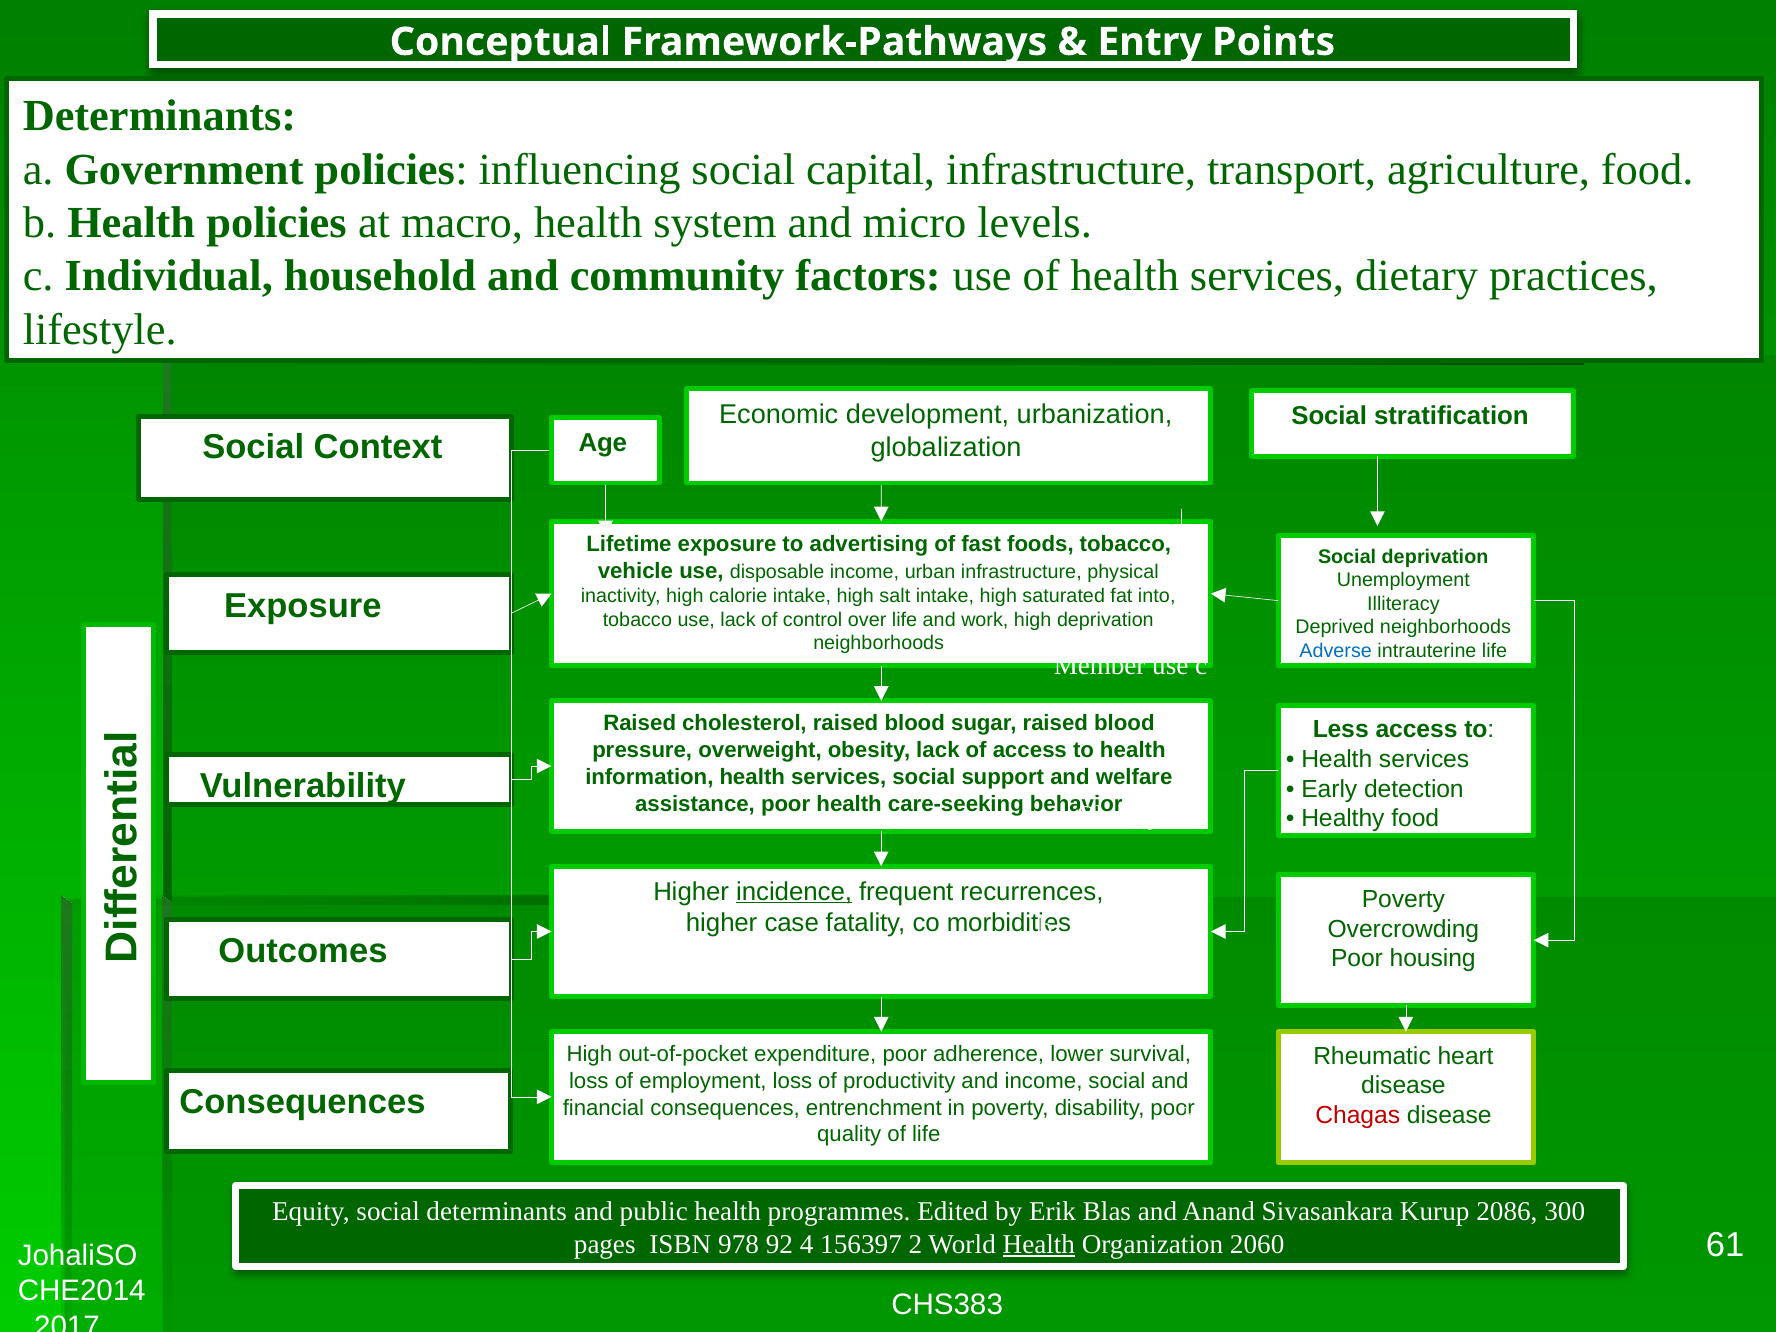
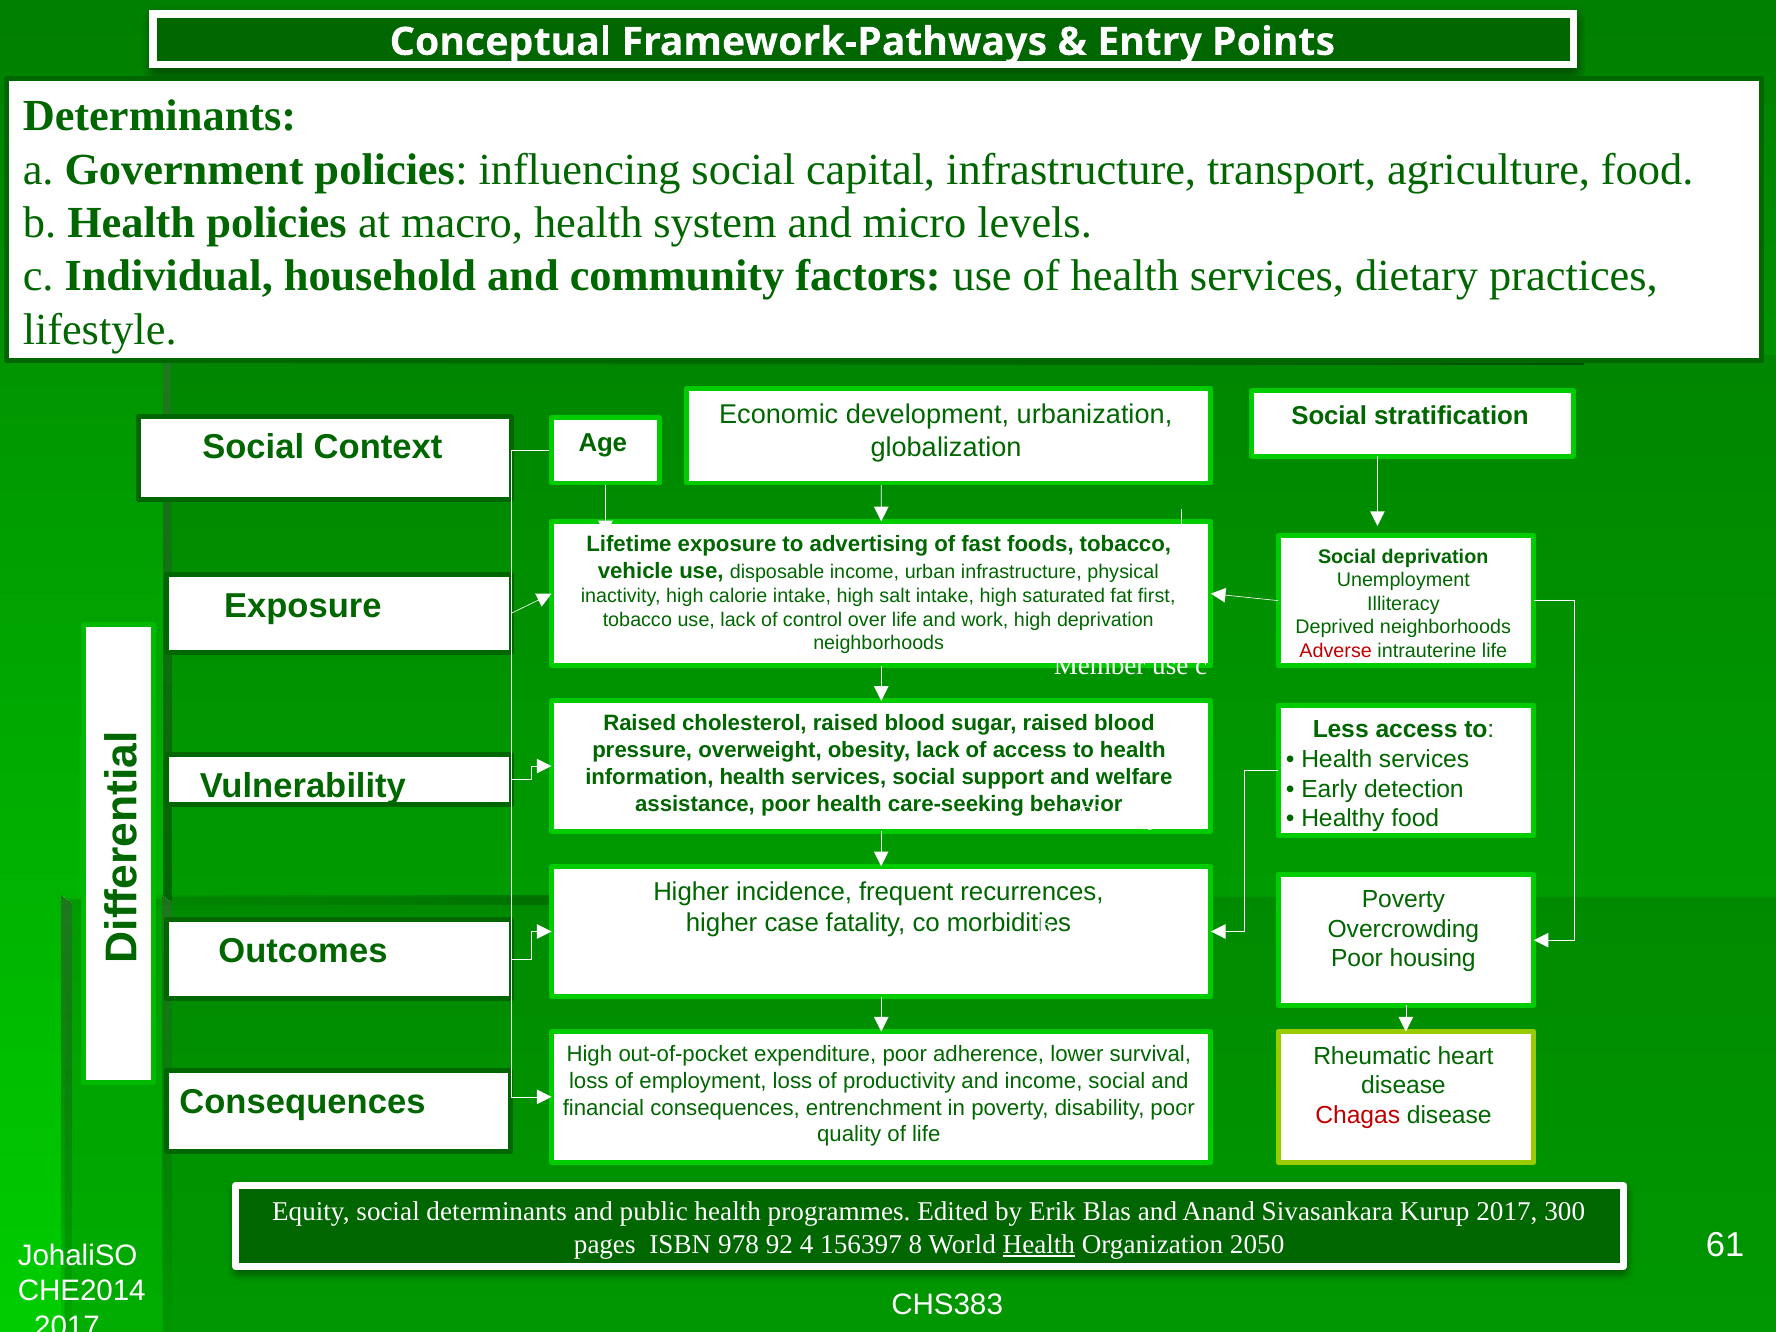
into: into -> first (1157, 596)
Adverse colour: blue -> red (1336, 651)
incidence underline: present -> none (794, 891)
2086: 2086 -> 2017 (1507, 1212)
2: 2 -> 8 (915, 1244)
2060: 2060 -> 2050 (1257, 1244)
